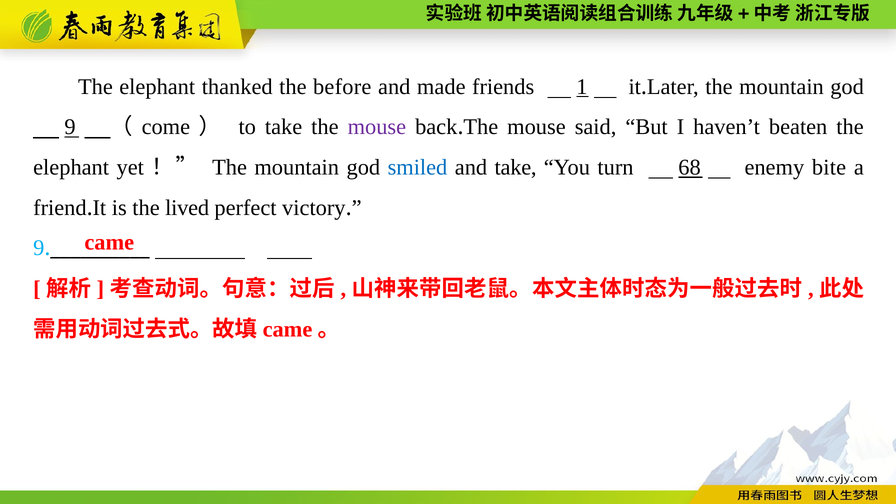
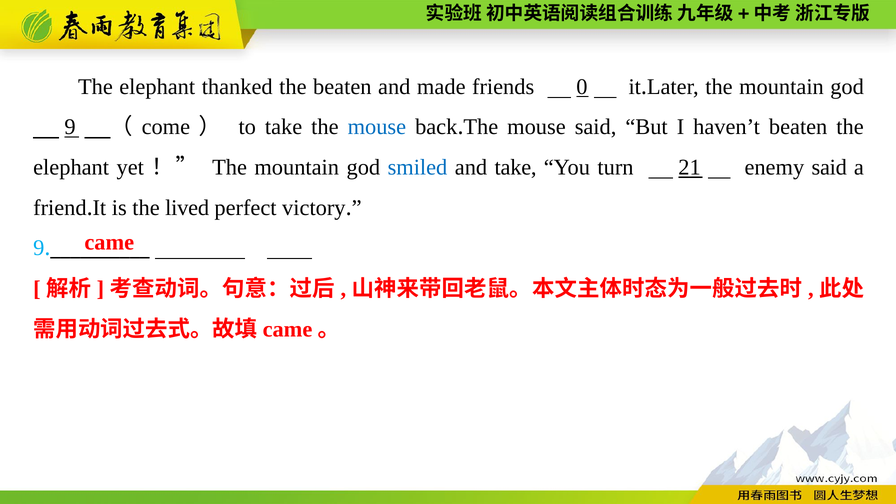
the before: before -> beaten (342, 87)
1: 1 -> 0 (582, 87)
mouse colour: purple -> blue (377, 127)
68: 68 -> 21 (690, 167)
enemy bite: bite -> said (829, 167)
